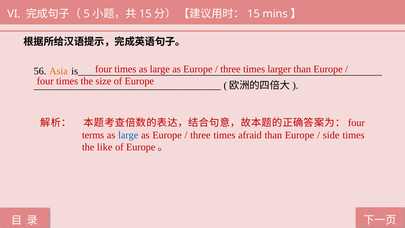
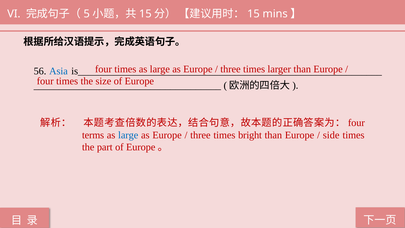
Asia colour: orange -> blue (58, 71)
afraid: afraid -> bright (250, 135)
like: like -> part (105, 147)
